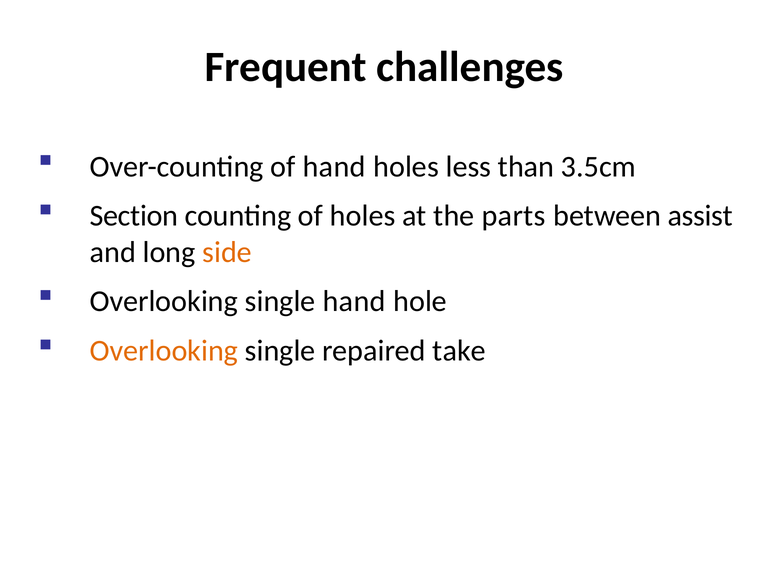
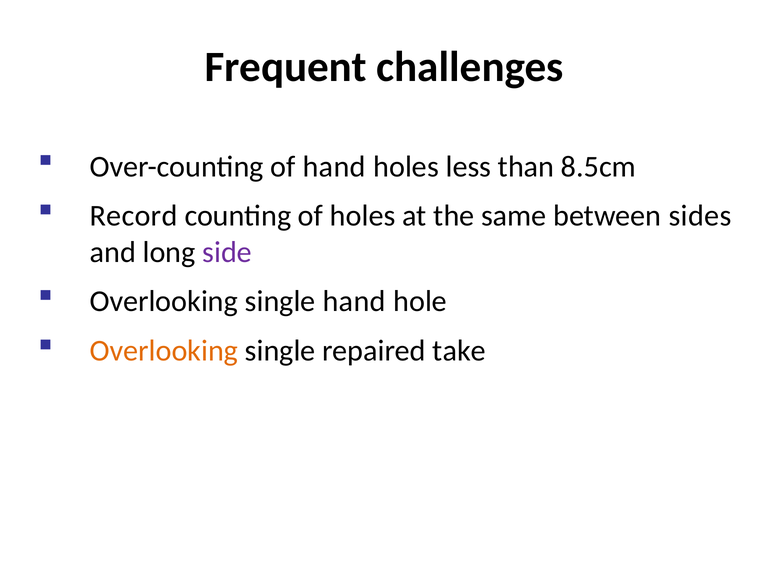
3.5cm: 3.5cm -> 8.5cm (598, 167)
Section: Section -> Record (134, 216)
parts: parts -> same (514, 216)
assist: assist -> sides (700, 216)
side colour: orange -> purple (227, 252)
